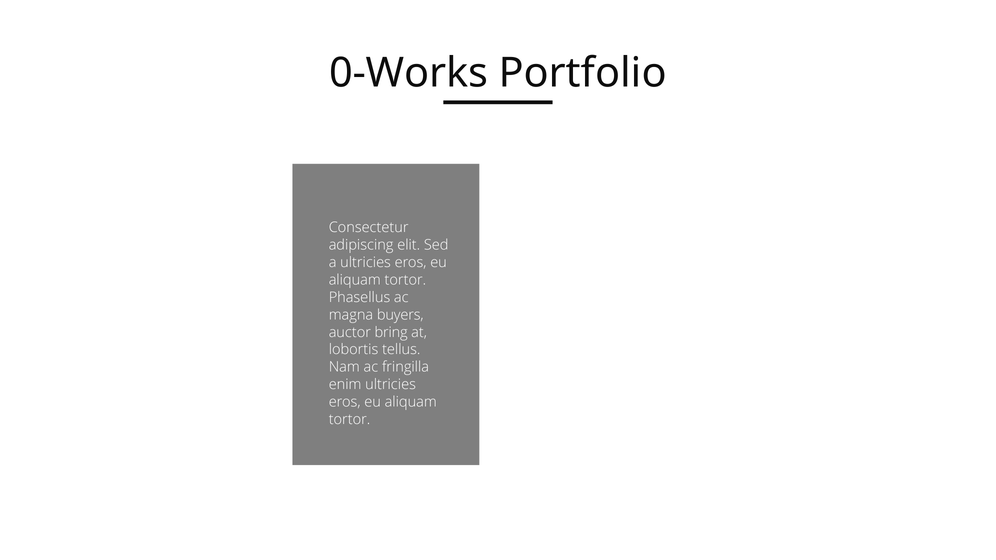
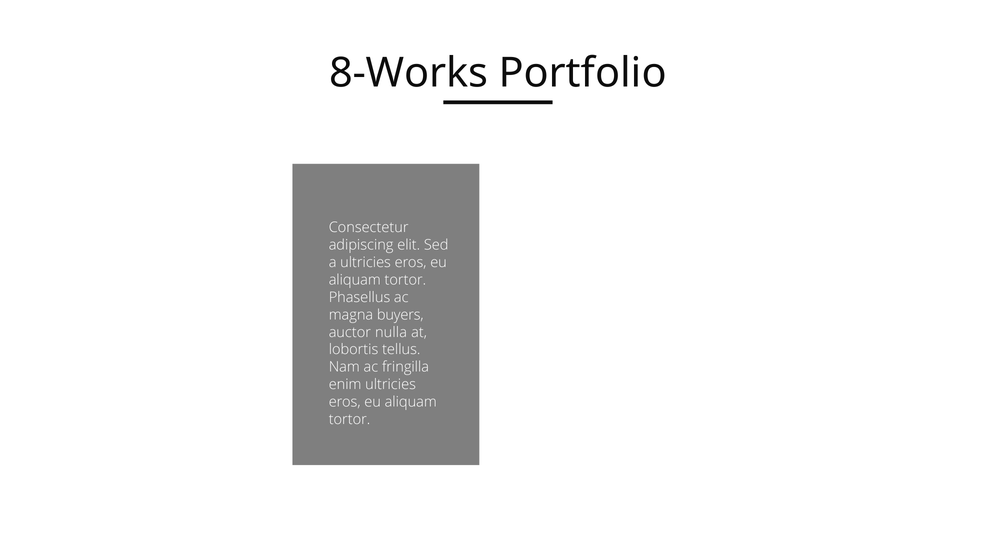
0-Works: 0-Works -> 8-Works (409, 73)
bring: bring -> nulla (391, 332)
